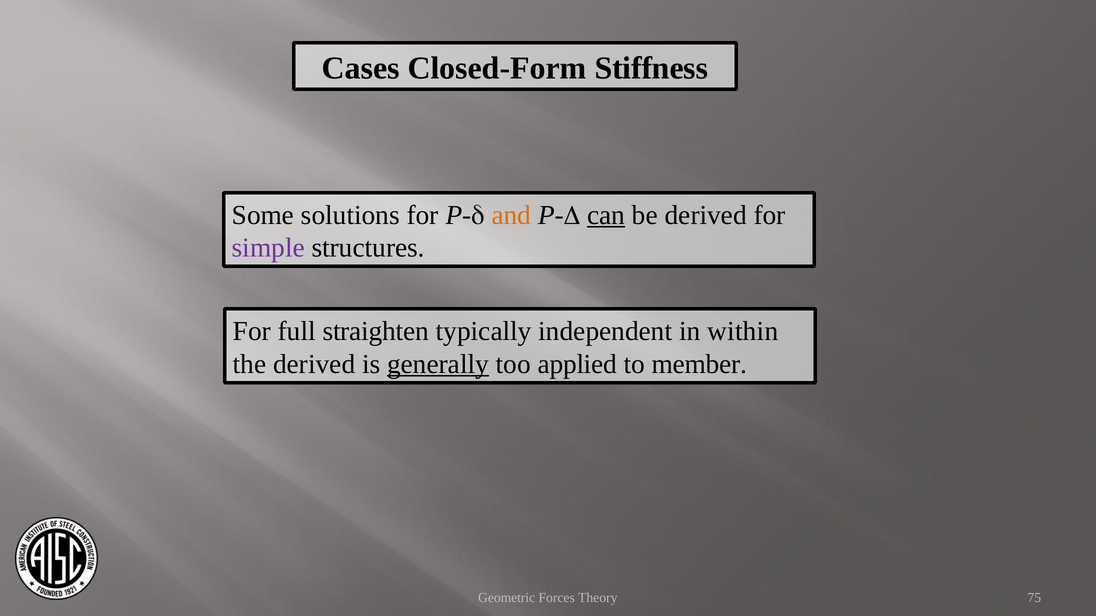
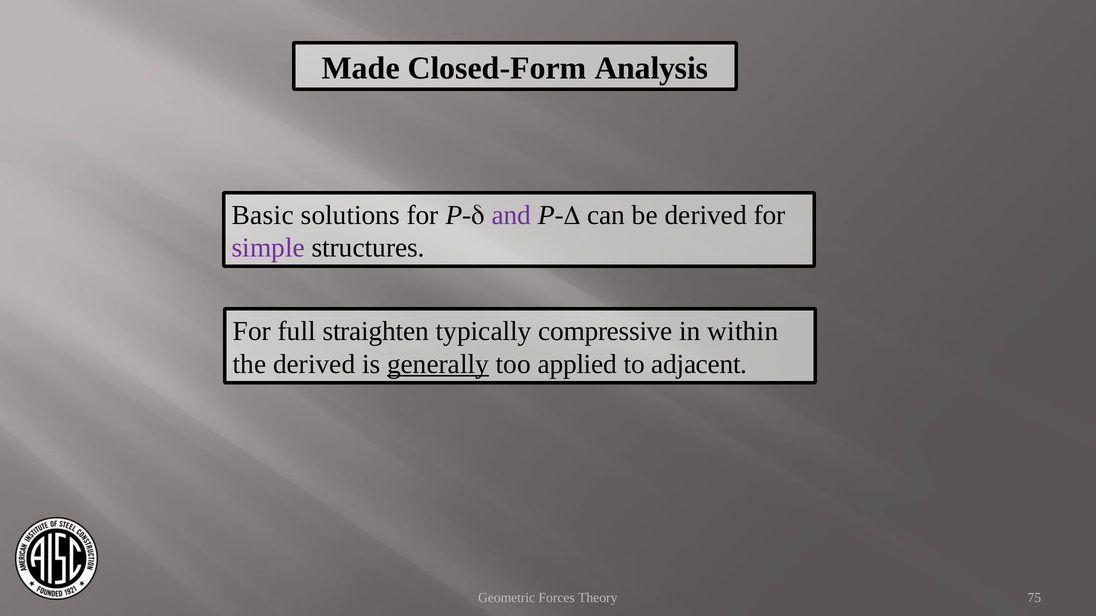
Cases: Cases -> Made (361, 68)
Stiffness: Stiffness -> Analysis (651, 68)
Some: Some -> Basic (263, 215)
and colour: orange -> purple (511, 215)
can underline: present -> none (606, 215)
independent: independent -> compressive (605, 332)
member: member -> adjacent (699, 364)
